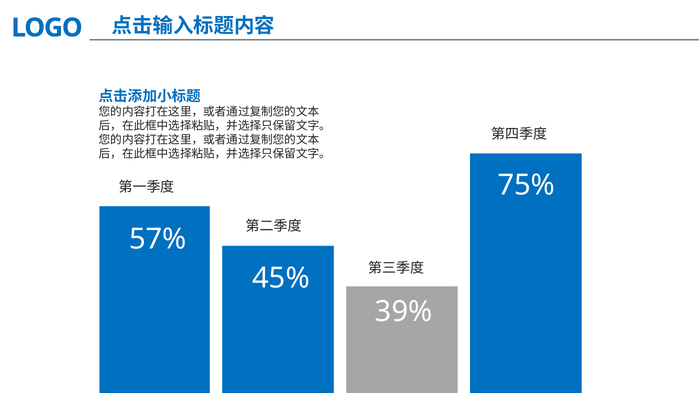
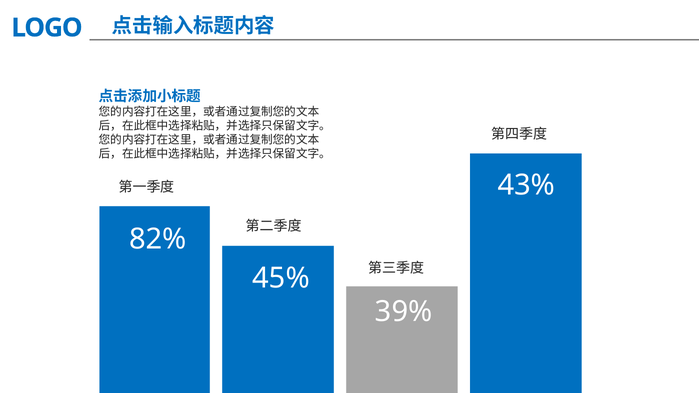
75%: 75% -> 43% (526, 185)
57%: 57% -> 82% (158, 239)
